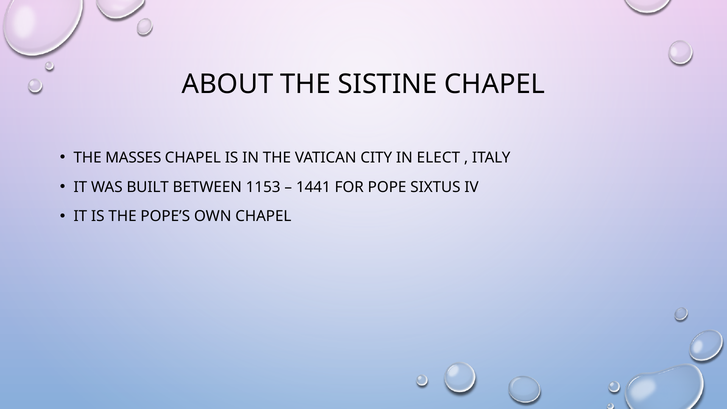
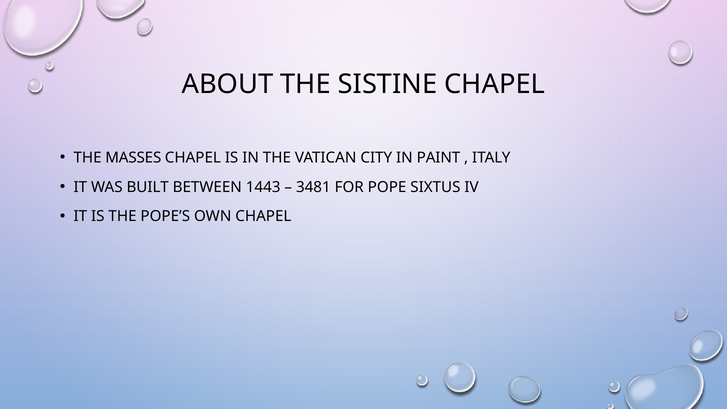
ELECT: ELECT -> PAINT (438, 158)
1153: 1153 -> 1443 (263, 187)
1441: 1441 -> 3481 (313, 187)
